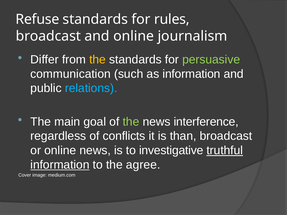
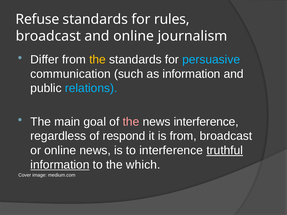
persuasive colour: light green -> light blue (211, 60)
the colour: light green -> pink (131, 122)
conflicts: conflicts -> respond (124, 136)
is than: than -> from (183, 136)
to investigative: investigative -> interference (171, 151)
agree: agree -> which (143, 165)
